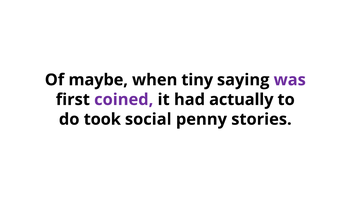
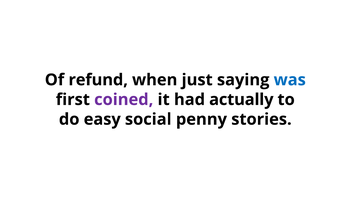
maybe: maybe -> refund (98, 80)
tiny: tiny -> just (197, 80)
was colour: purple -> blue (290, 80)
took: took -> easy (102, 119)
